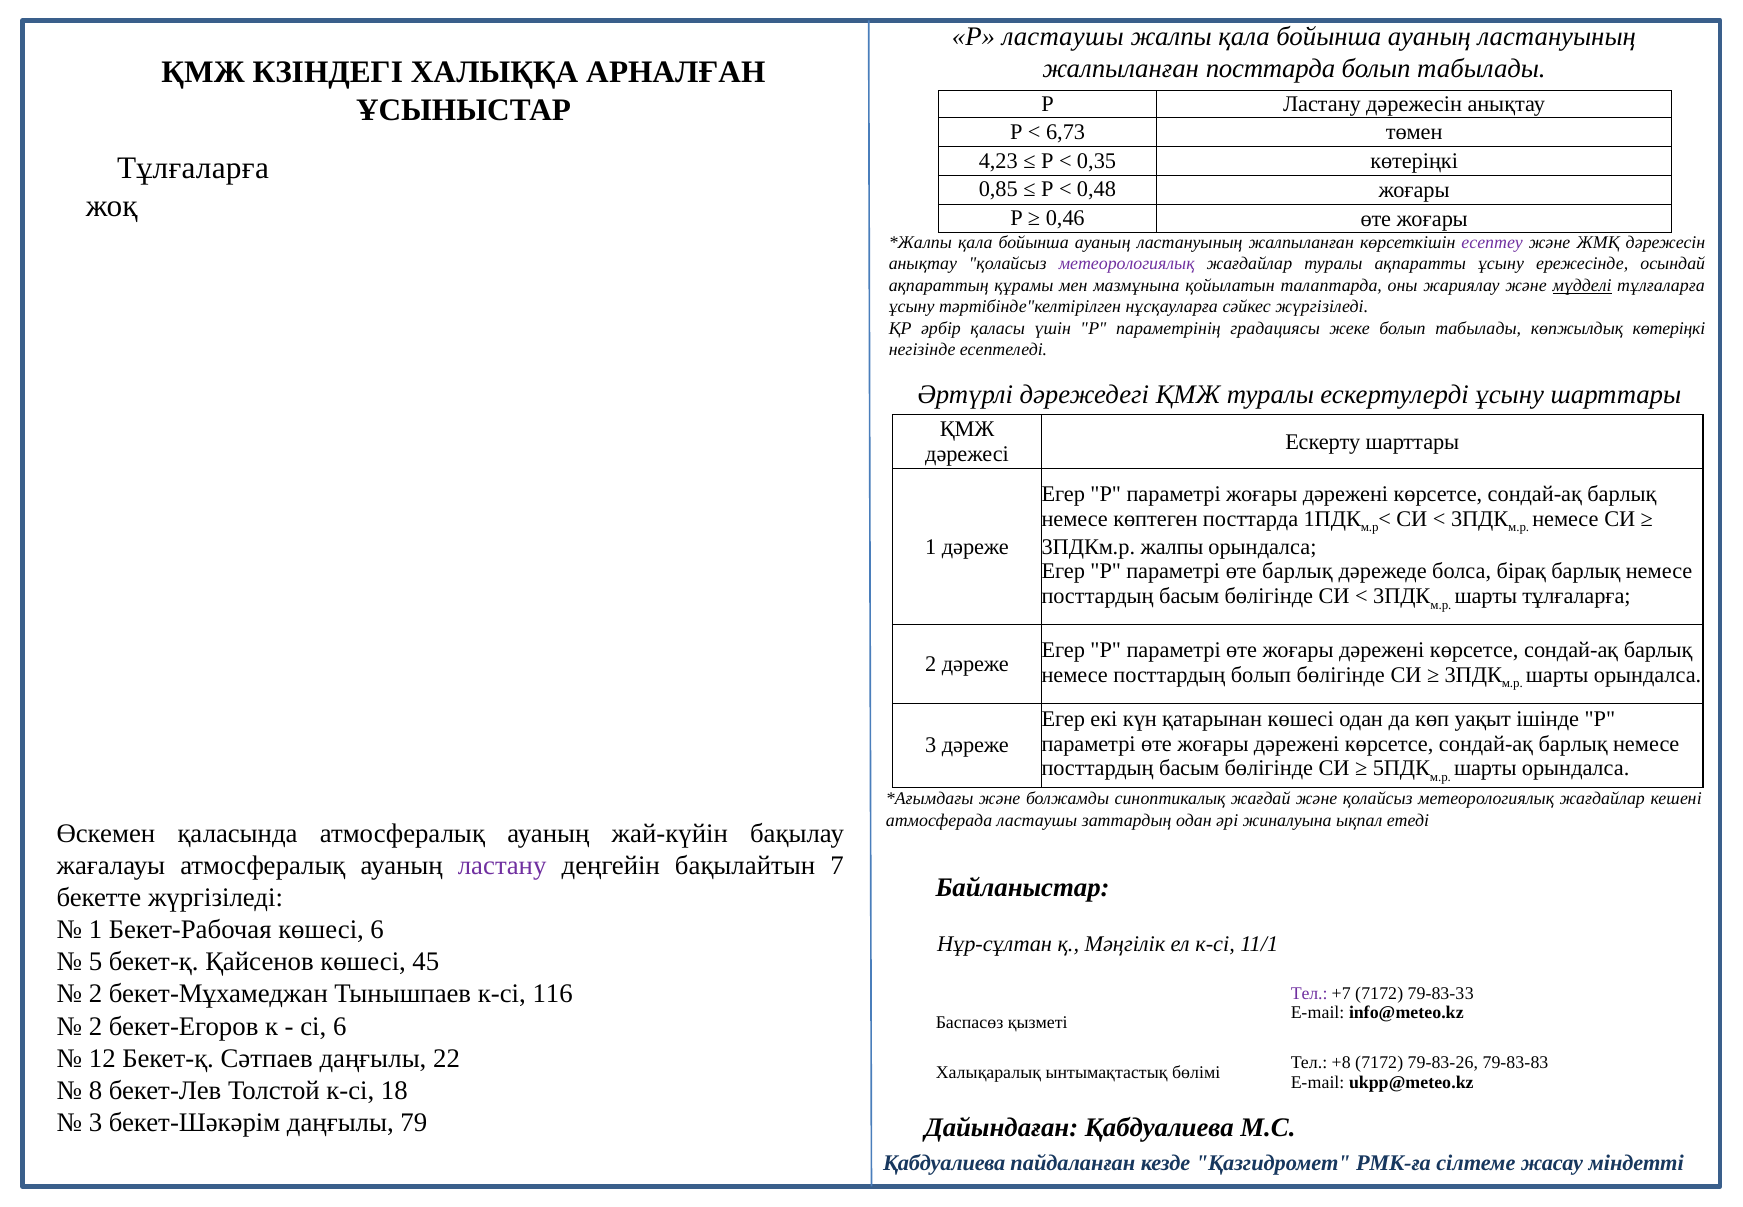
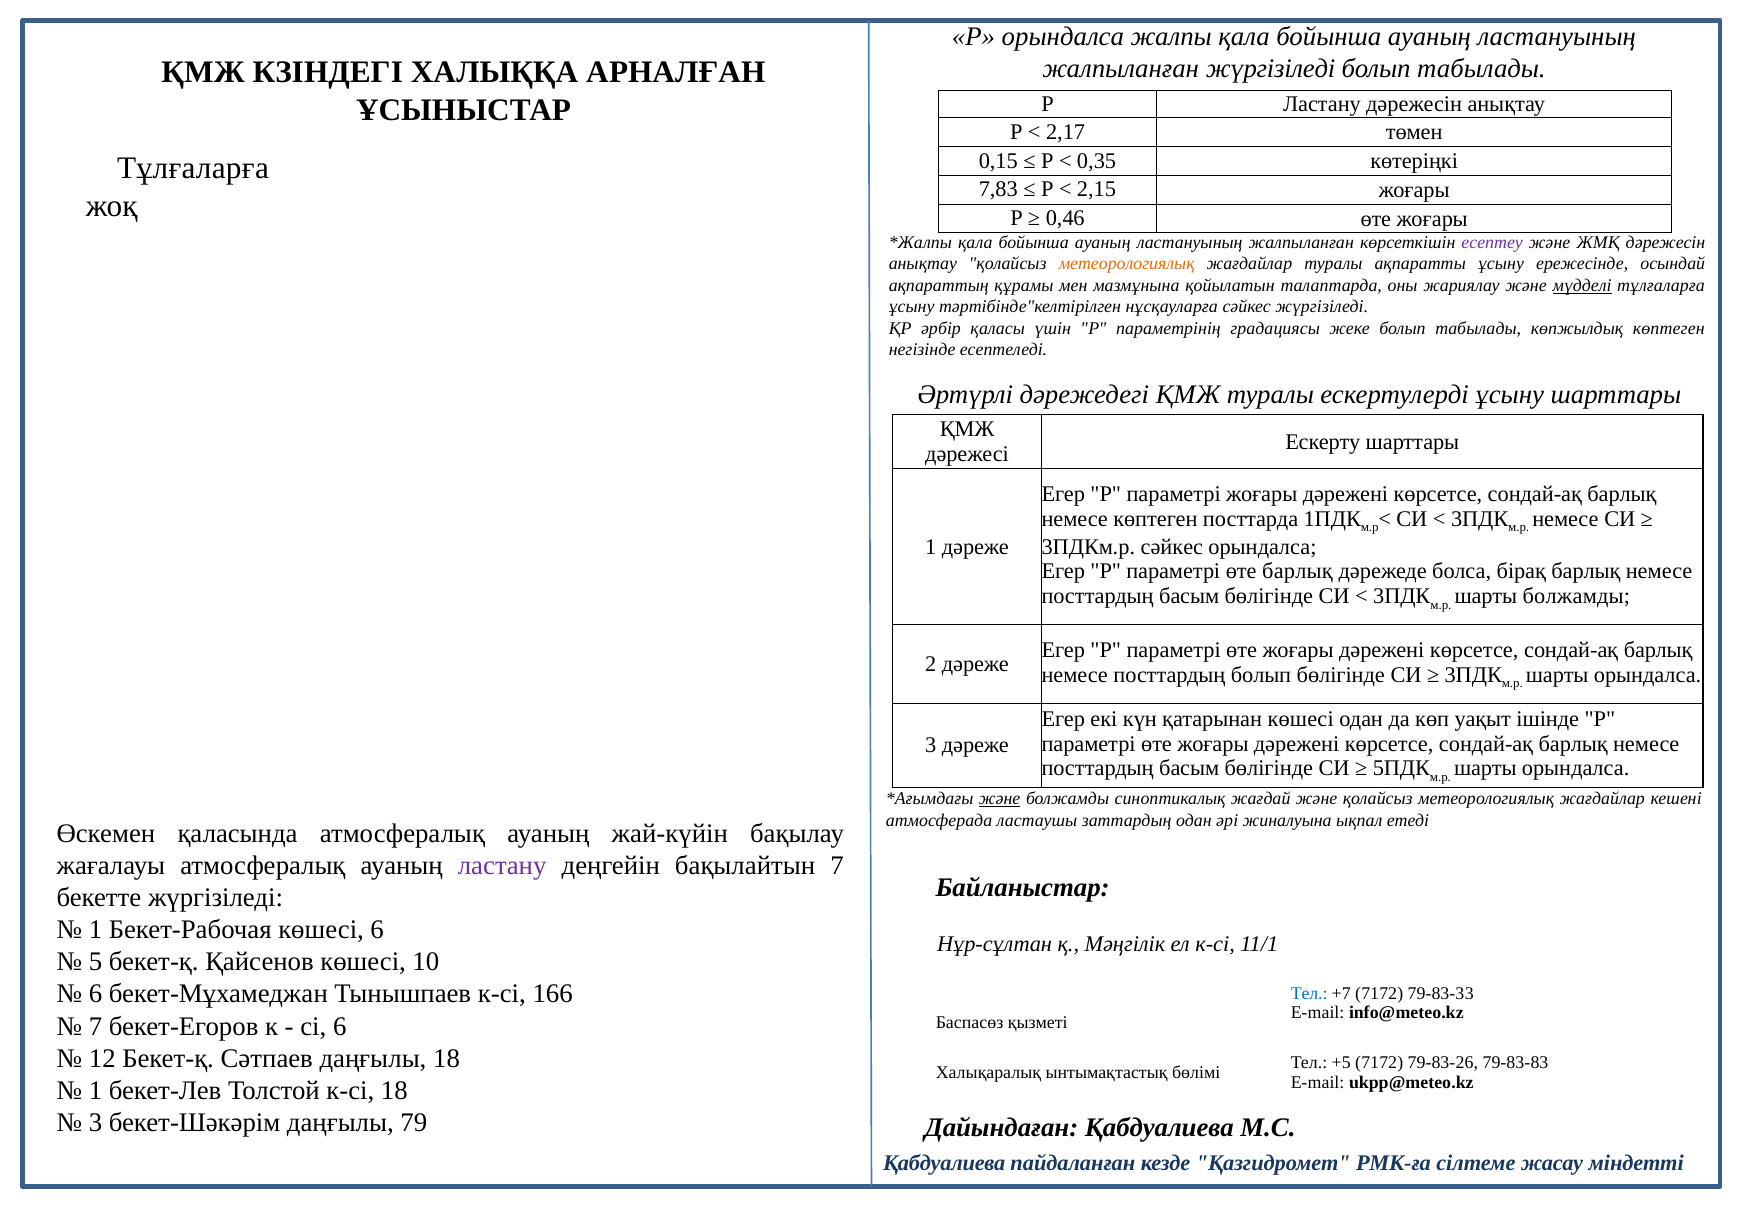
Р ластаушы: ластаушы -> орындалса (1063, 36)
жалпыланған посттарда: посттарда -> жүргізіледі (1271, 69)
6,73: 6,73 -> 2,17 (1066, 132)
4,23: 4,23 -> 0,15 (998, 161)
0,85: 0,85 -> 7,83 (998, 190)
0,48: 0,48 -> 2,15 (1096, 190)
метеорологиялық colour: purple -> orange (1127, 264)
көпжылдық көтеріңкі: көтеріңкі -> көптеген (1669, 328)
3ПДКм.р жалпы: жалпы -> сәйкес (1172, 547)
шарты тұлғаларға: тұлғаларға -> болжамды (1576, 596)
және underline: none -> present (1000, 799)
45: 45 -> 10 (426, 962)
2: 2 -> 6 (96, 994)
116: 116 -> 166 (553, 994)
Тел colour: purple -> blue (1309, 993)
2: 2 -> 7 (96, 1026)
даңғылы 22: 22 -> 18 (447, 1058)
+8: +8 -> +5 (1341, 1063)
8: 8 -> 1 (96, 1090)
